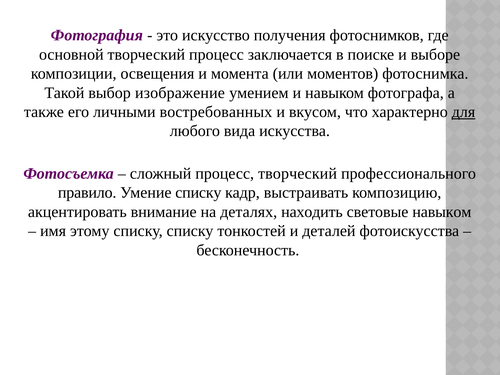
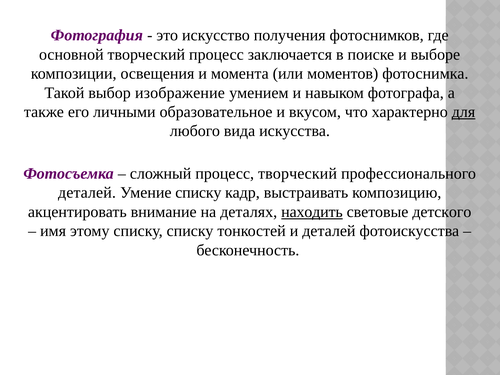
востребованных: востребованных -> образовательное (216, 112)
правило: правило -> деталей (87, 193)
находить underline: none -> present (312, 212)
световые навыком: навыком -> детского (442, 212)
